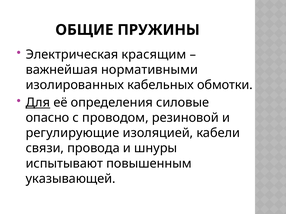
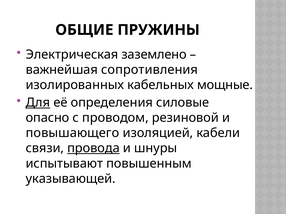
красящим: красящим -> заземлено (154, 55)
нормативными: нормативными -> сопротивления (150, 70)
обмотки: обмотки -> мощные (225, 85)
регулирующие: регулирующие -> повышающего (72, 133)
провода underline: none -> present (93, 149)
